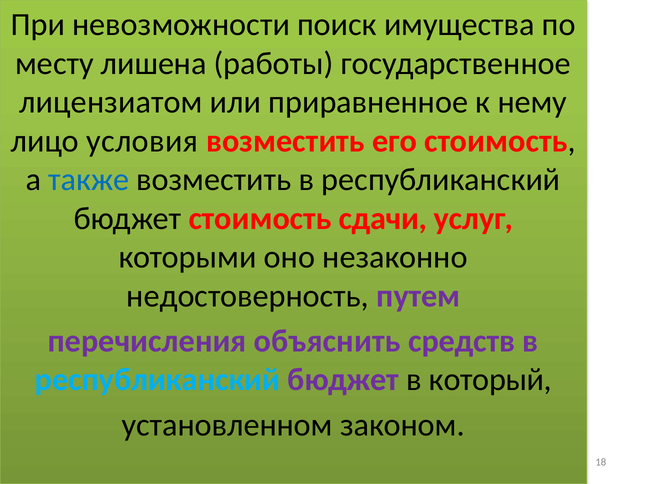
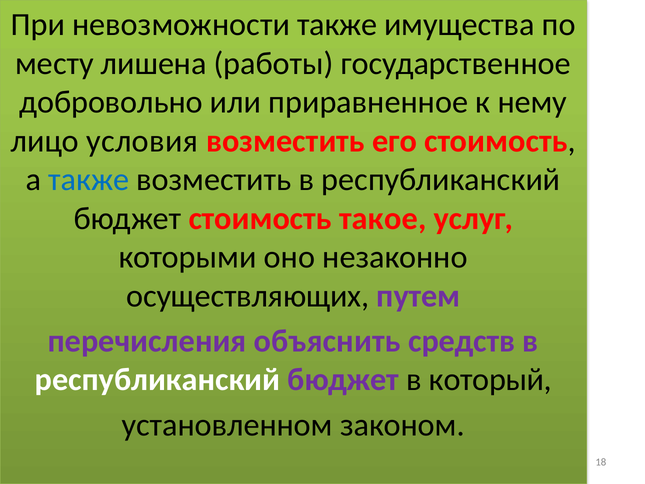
невозможности поиск: поиск -> также (337, 25)
лицензиатом: лицензиатом -> добровольно (111, 102)
сдачи: сдачи -> такое (383, 218)
недостоверность: недостоверность -> осуществляющих (248, 296)
республиканский colour: light blue -> white (158, 380)
